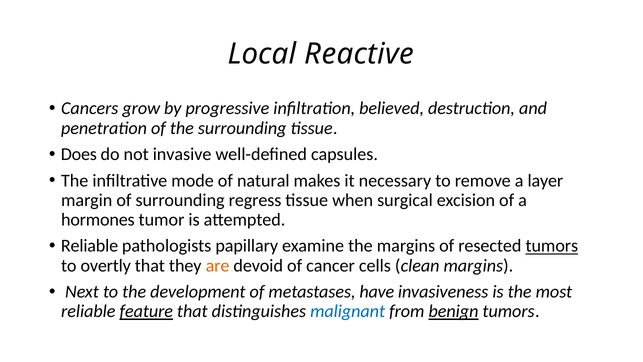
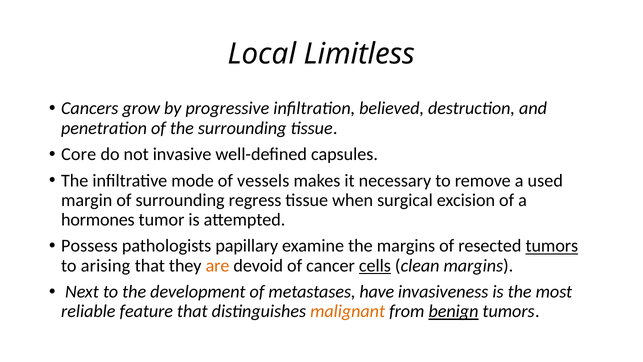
Reactive: Reactive -> Limitless (359, 54)
Does: Does -> Core (79, 154)
natural: natural -> vessels (263, 180)
layer: layer -> used (545, 180)
Reliable: Reliable -> Possess (89, 246)
overtly: overtly -> arising (106, 265)
cells underline: none -> present (375, 265)
feature underline: present -> none (146, 311)
malignant colour: blue -> orange (348, 311)
